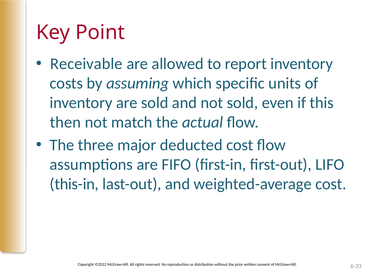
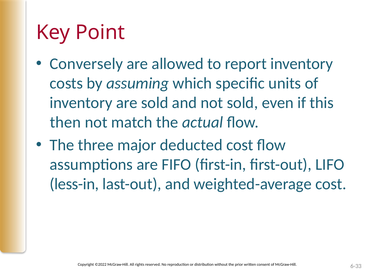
Receivable: Receivable -> Conversely (86, 64)
this-in: this-in -> less-in (74, 184)
